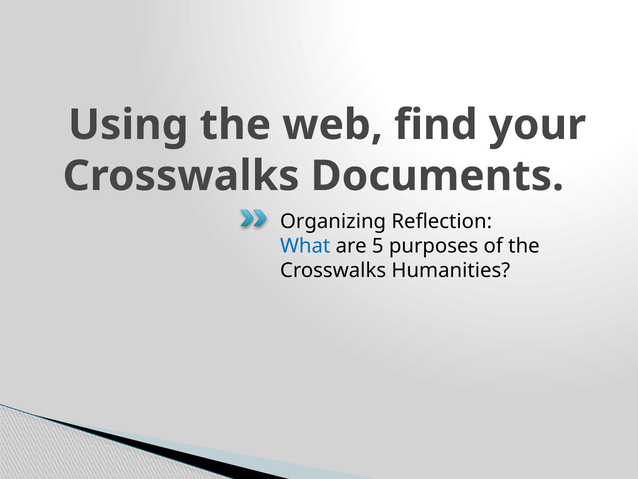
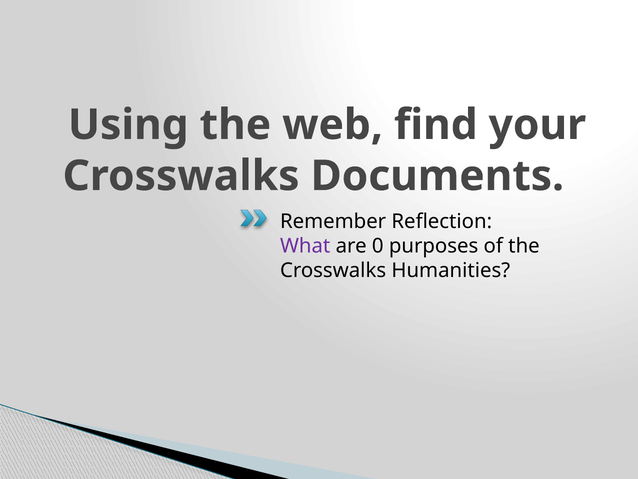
Organizing: Organizing -> Remember (333, 221)
What colour: blue -> purple (305, 246)
5: 5 -> 0 (378, 246)
